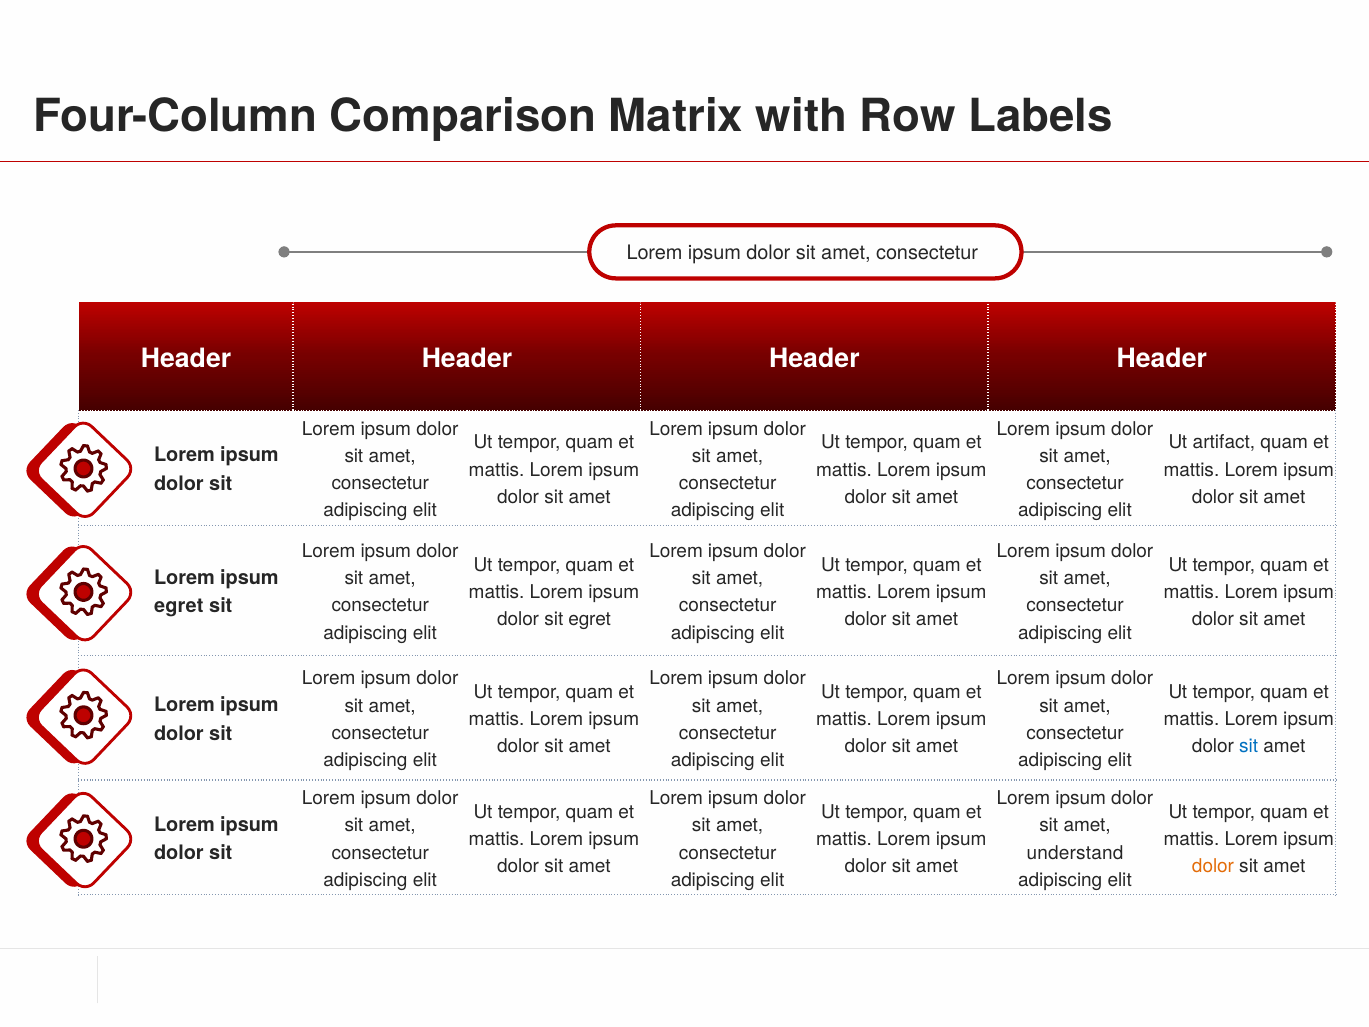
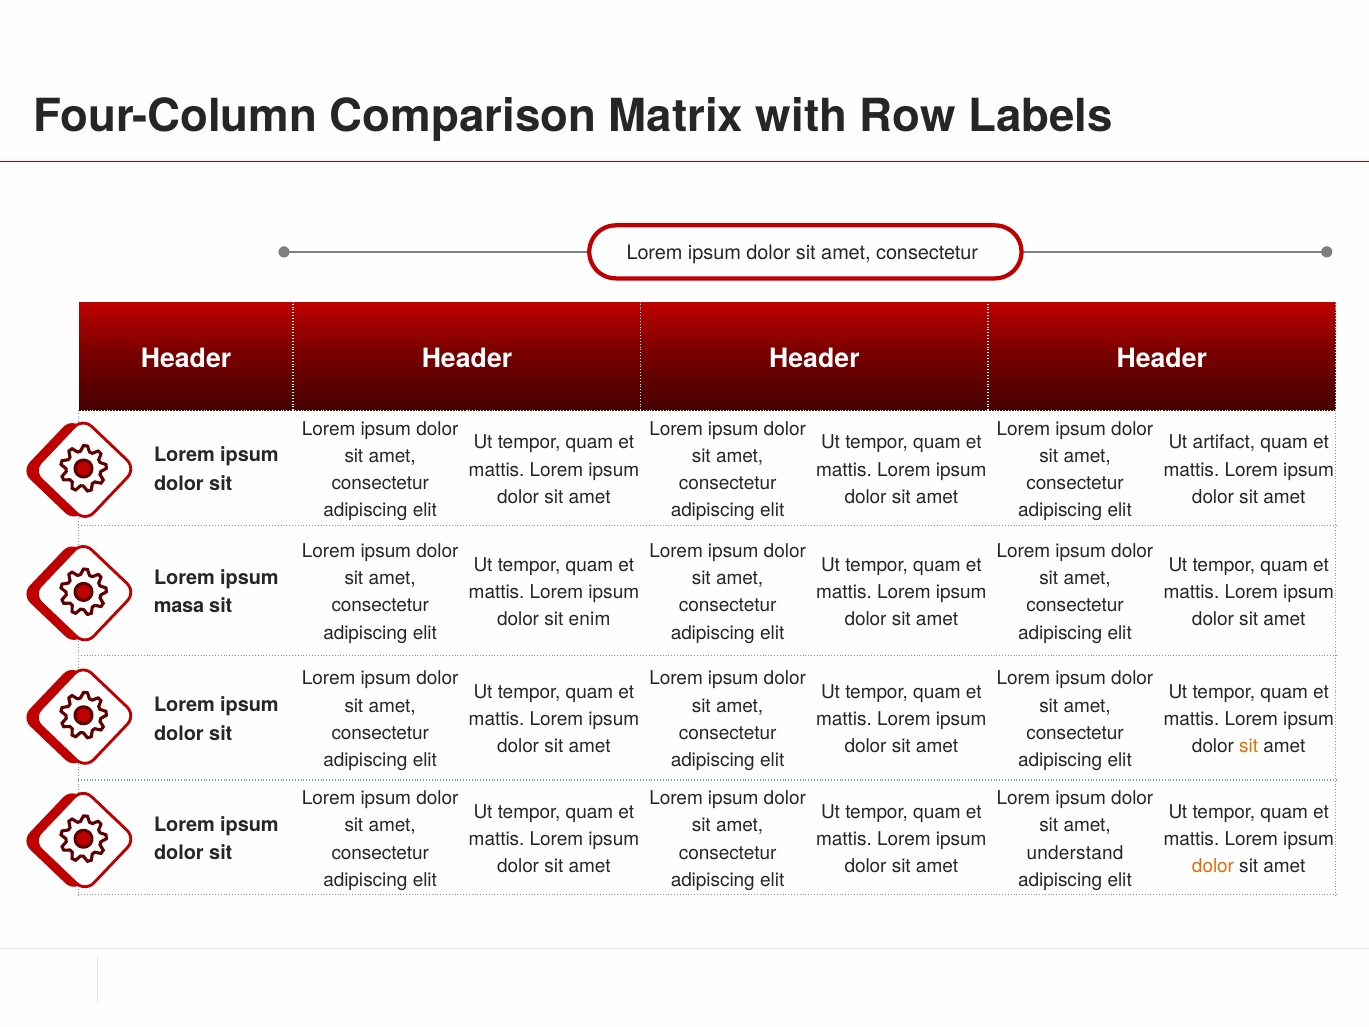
egret: egret -> masa (179, 606)
sit egret: egret -> enim (590, 619)
sit colour: blue -> orange (1249, 746)
